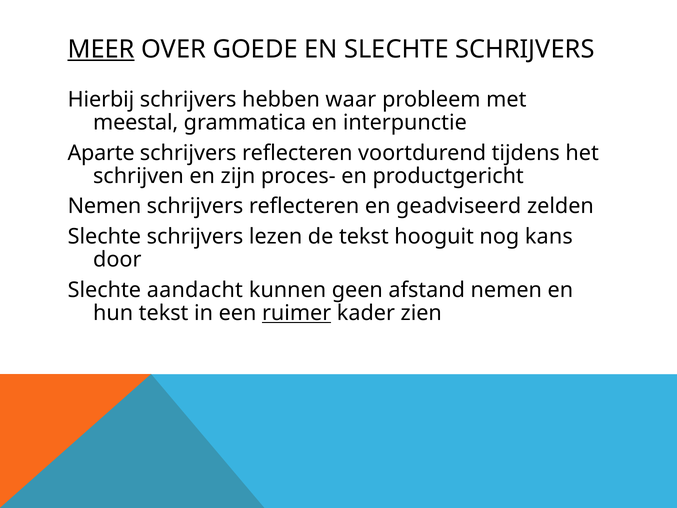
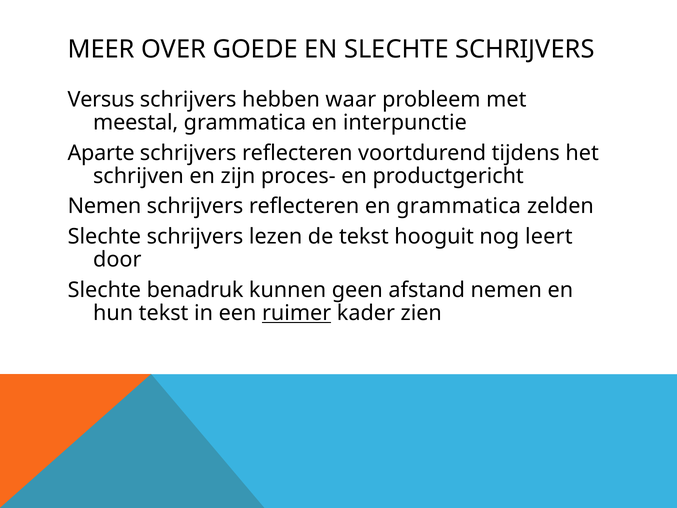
MEER underline: present -> none (101, 49)
Hierbij: Hierbij -> Versus (101, 99)
en geadviseerd: geadviseerd -> grammatica (459, 206)
kans: kans -> leert (549, 236)
aandacht: aandacht -> benadruk (195, 290)
